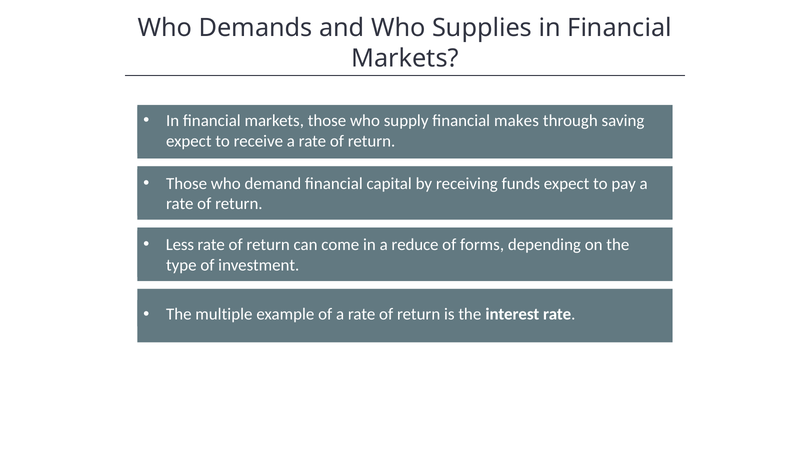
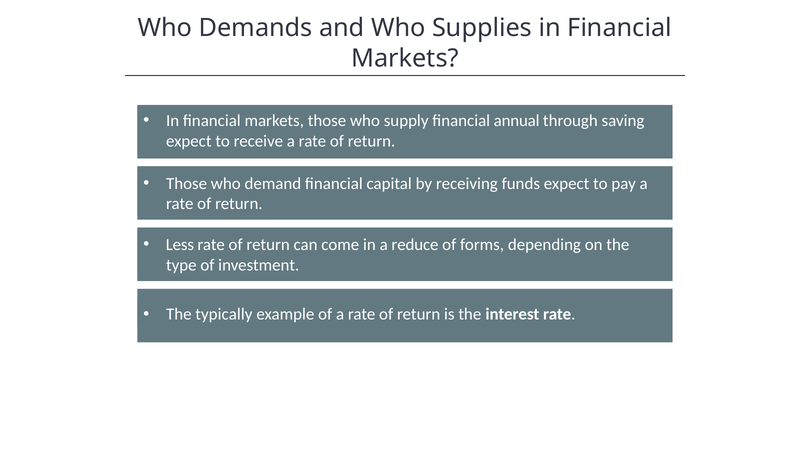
makes: makes -> annual (517, 121)
multiple: multiple -> typically (224, 315)
